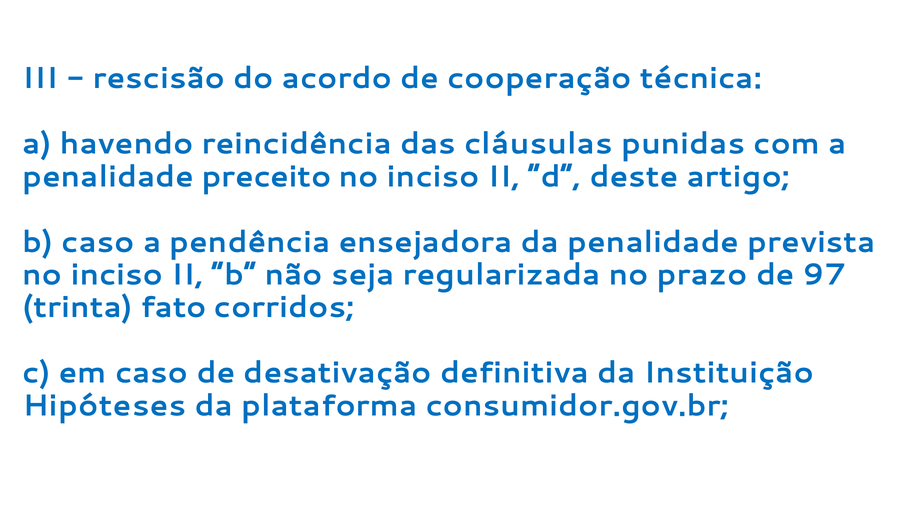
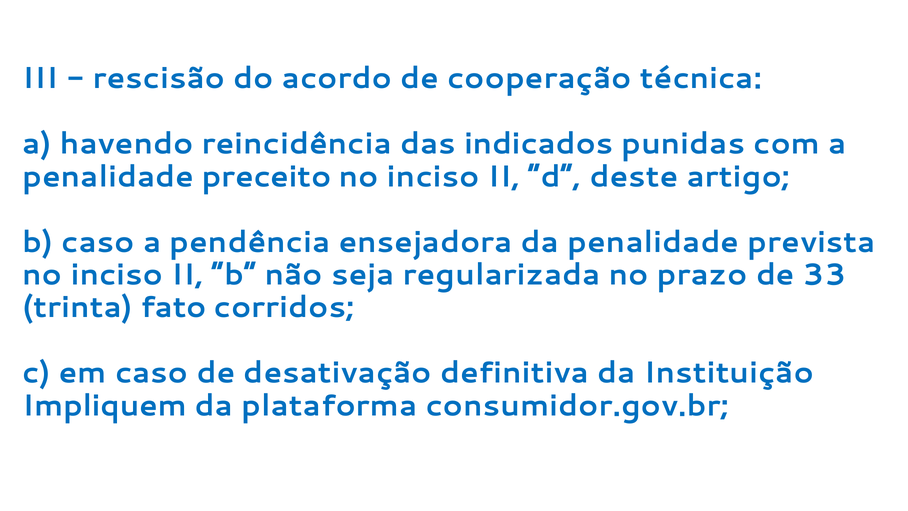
cláusulas: cláusulas -> indicados (539, 144)
97: 97 -> 33 (825, 275)
Hipóteses: Hipóteses -> Impliquem (105, 405)
